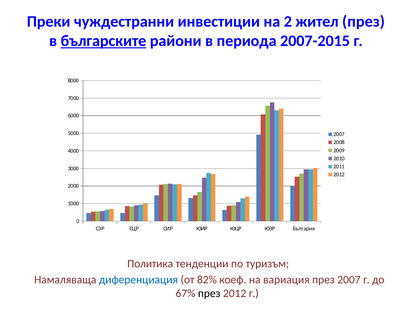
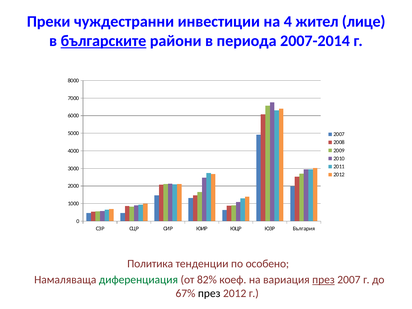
2: 2 -> 4 (288, 22)
жител през: през -> лице (364, 22)
2007-2015: 2007-2015 -> 2007-2014 (315, 41)
туризъм: туризъм -> особено (267, 264)
диференциация colour: blue -> green (138, 280)
през underline: none -> present (323, 280)
